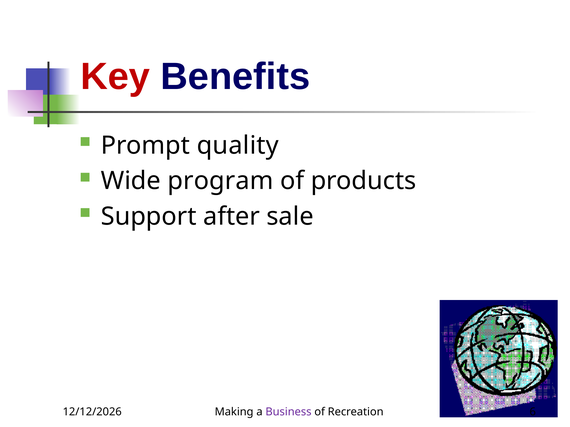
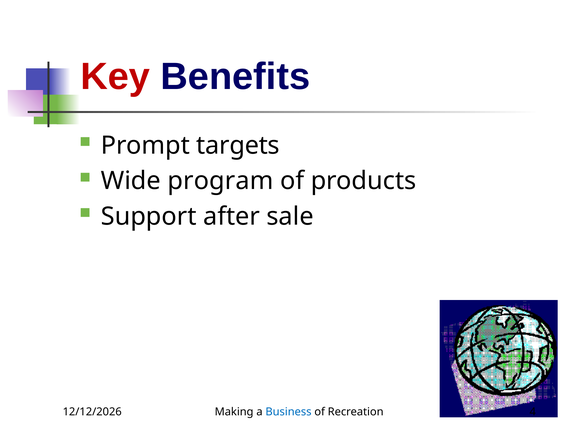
quality: quality -> targets (238, 146)
Business colour: purple -> blue (288, 412)
6: 6 -> 4 (533, 412)
